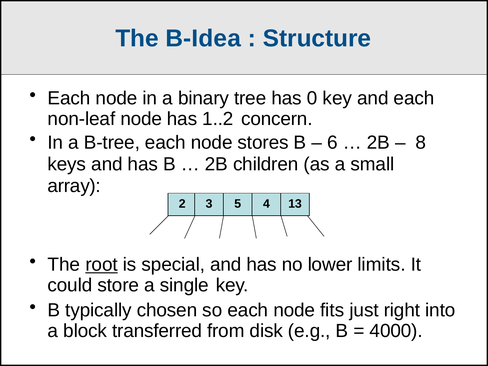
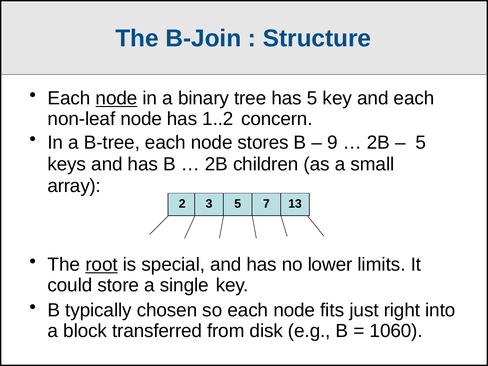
B-Idea: B-Idea -> B-Join (203, 38)
node underline: none -> present (117, 98)
has 0: 0 -> 5 (312, 98)
6: 6 -> 9 (332, 142)
8: 8 -> 5 (421, 142)
4: 4 -> 7 (266, 204)
4000: 4000 -> 1060 (396, 331)
